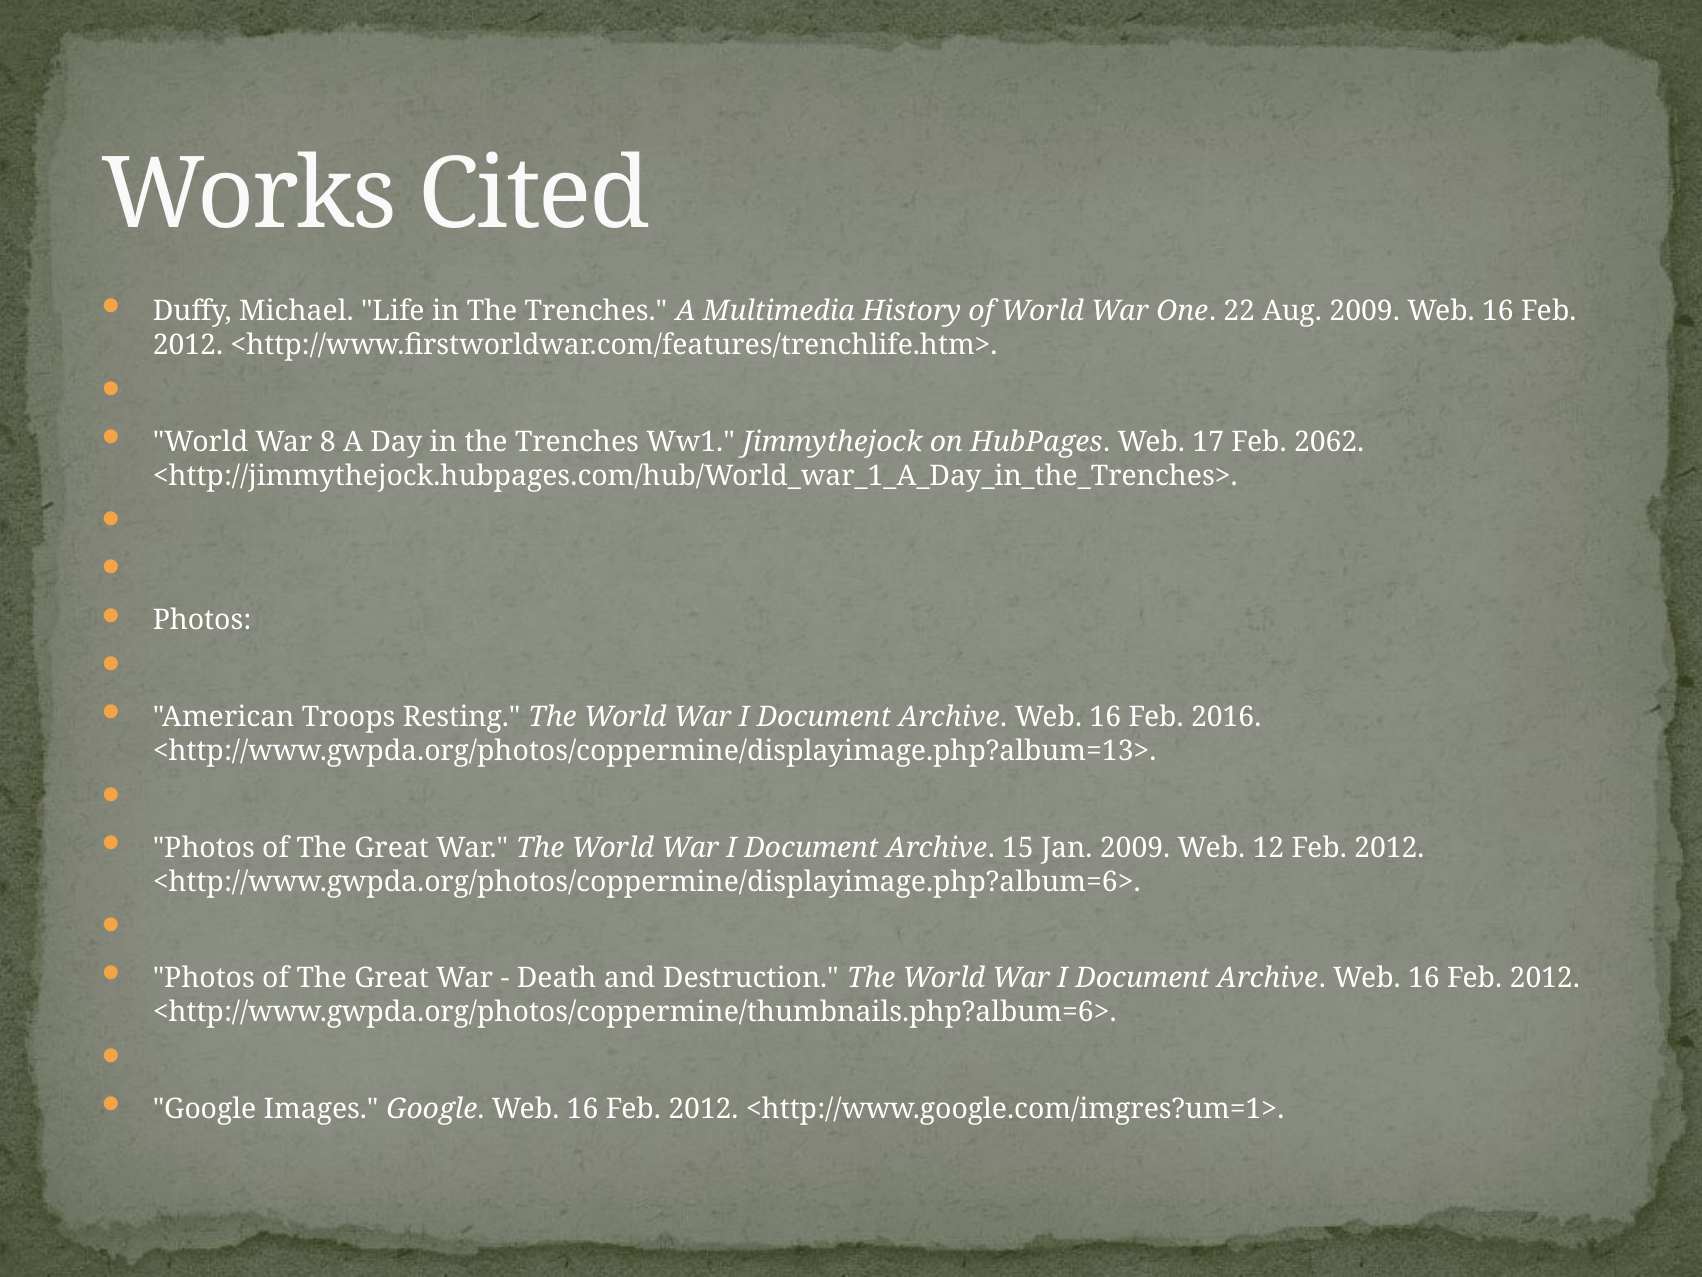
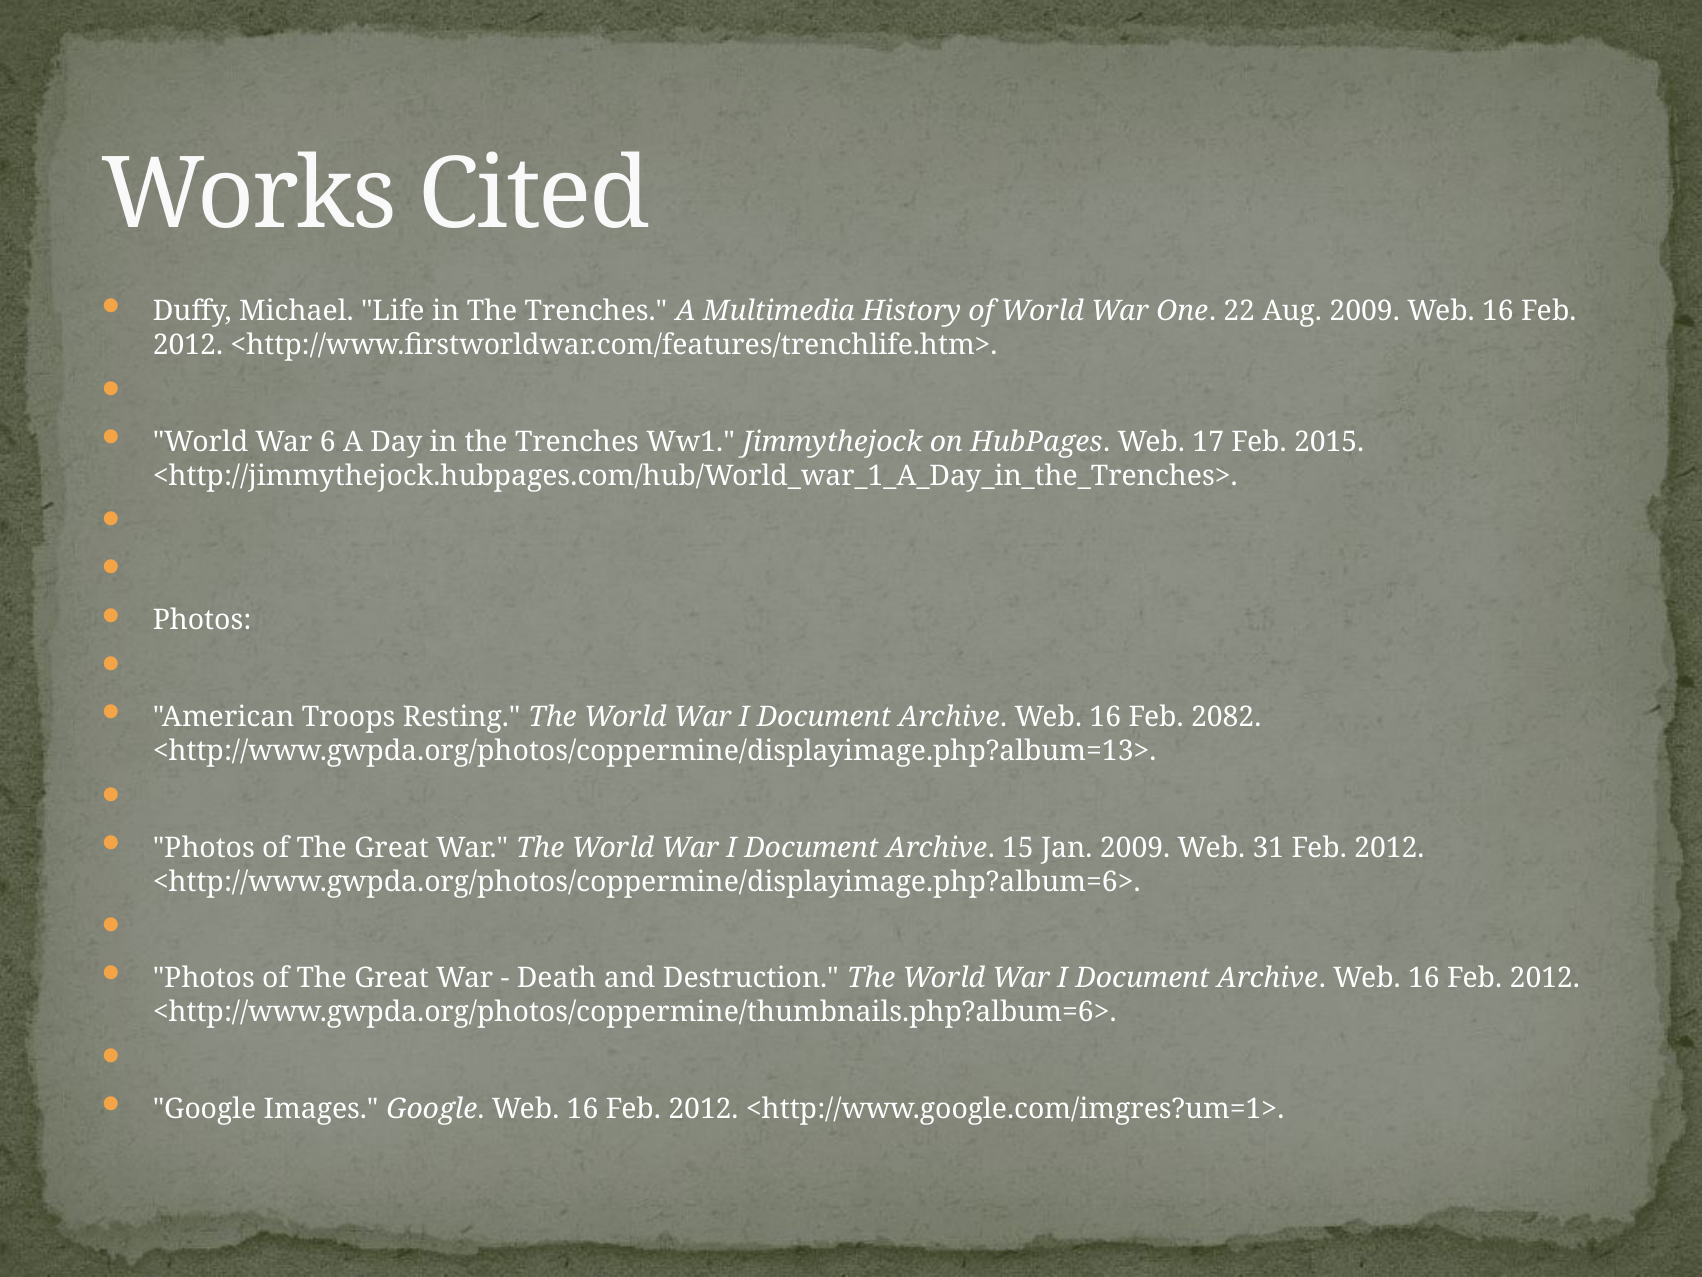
8: 8 -> 6 (328, 442)
2062: 2062 -> 2015 (1329, 442)
2016: 2016 -> 2082 (1226, 717)
12: 12 -> 31 (1268, 847)
